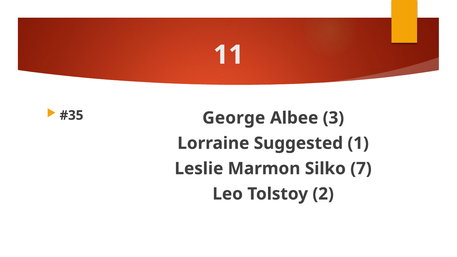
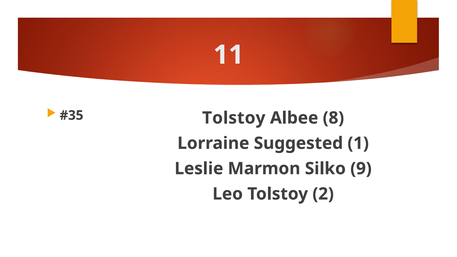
George: George -> Tolstoy (234, 118)
3: 3 -> 8 (333, 118)
7: 7 -> 9 (361, 169)
